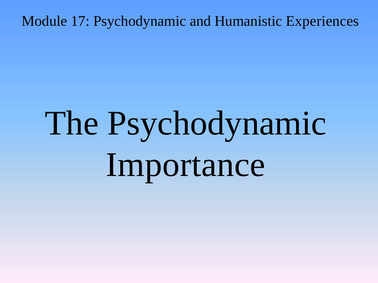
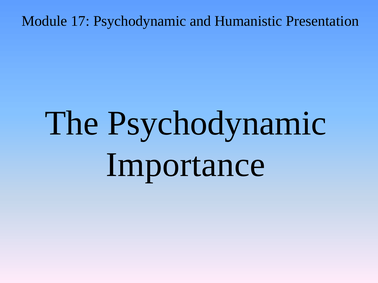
Experiences: Experiences -> Presentation (322, 21)
